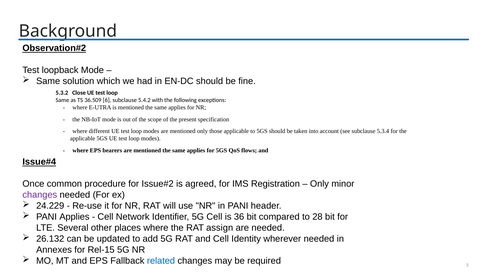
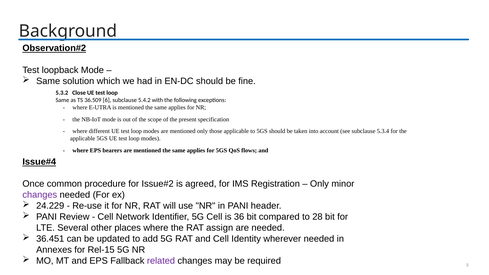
PANI Applies: Applies -> Review (74, 217)
26.132: 26.132 -> 36.451 (50, 239)
related colour: blue -> purple (161, 261)
